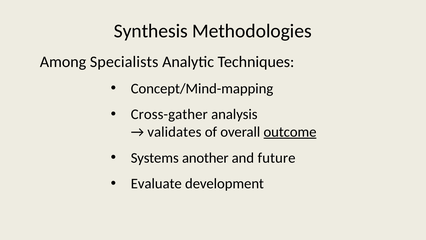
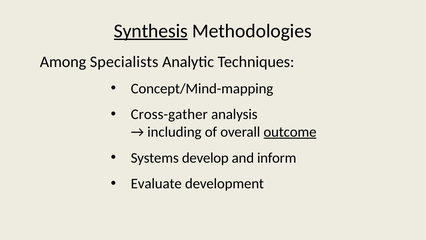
Synthesis underline: none -> present (151, 31)
validates: validates -> including (174, 132)
another: another -> develop (205, 158)
future: future -> inform (277, 158)
